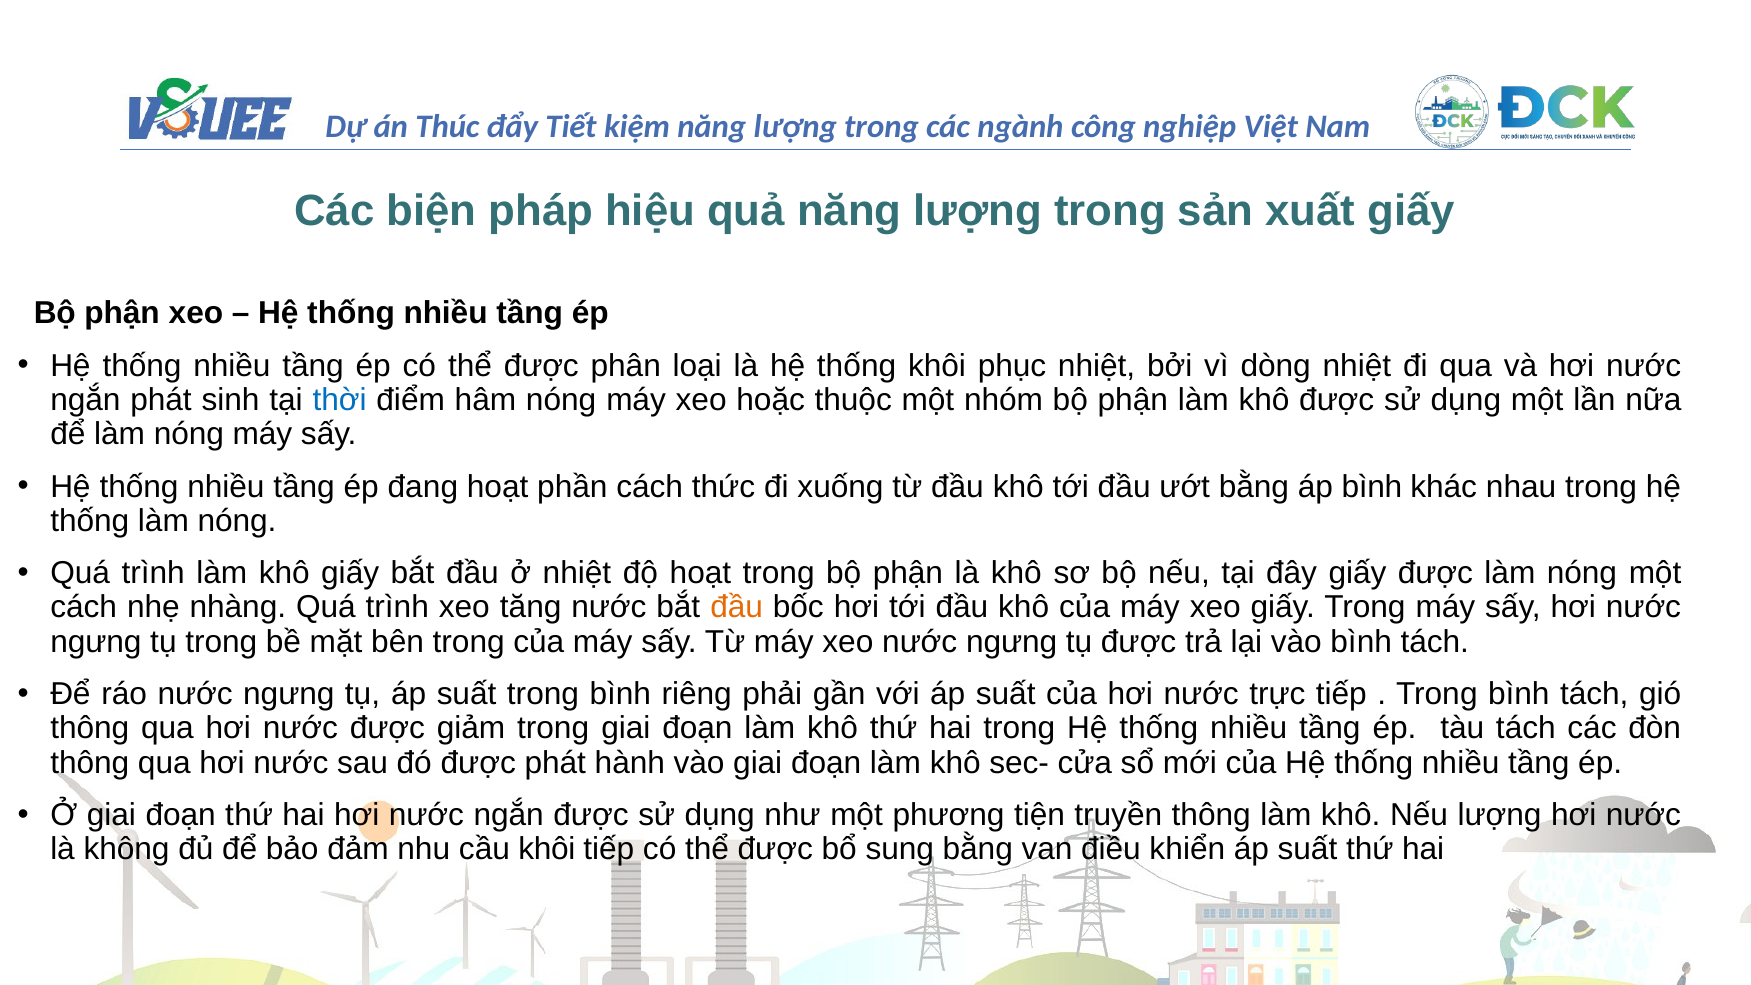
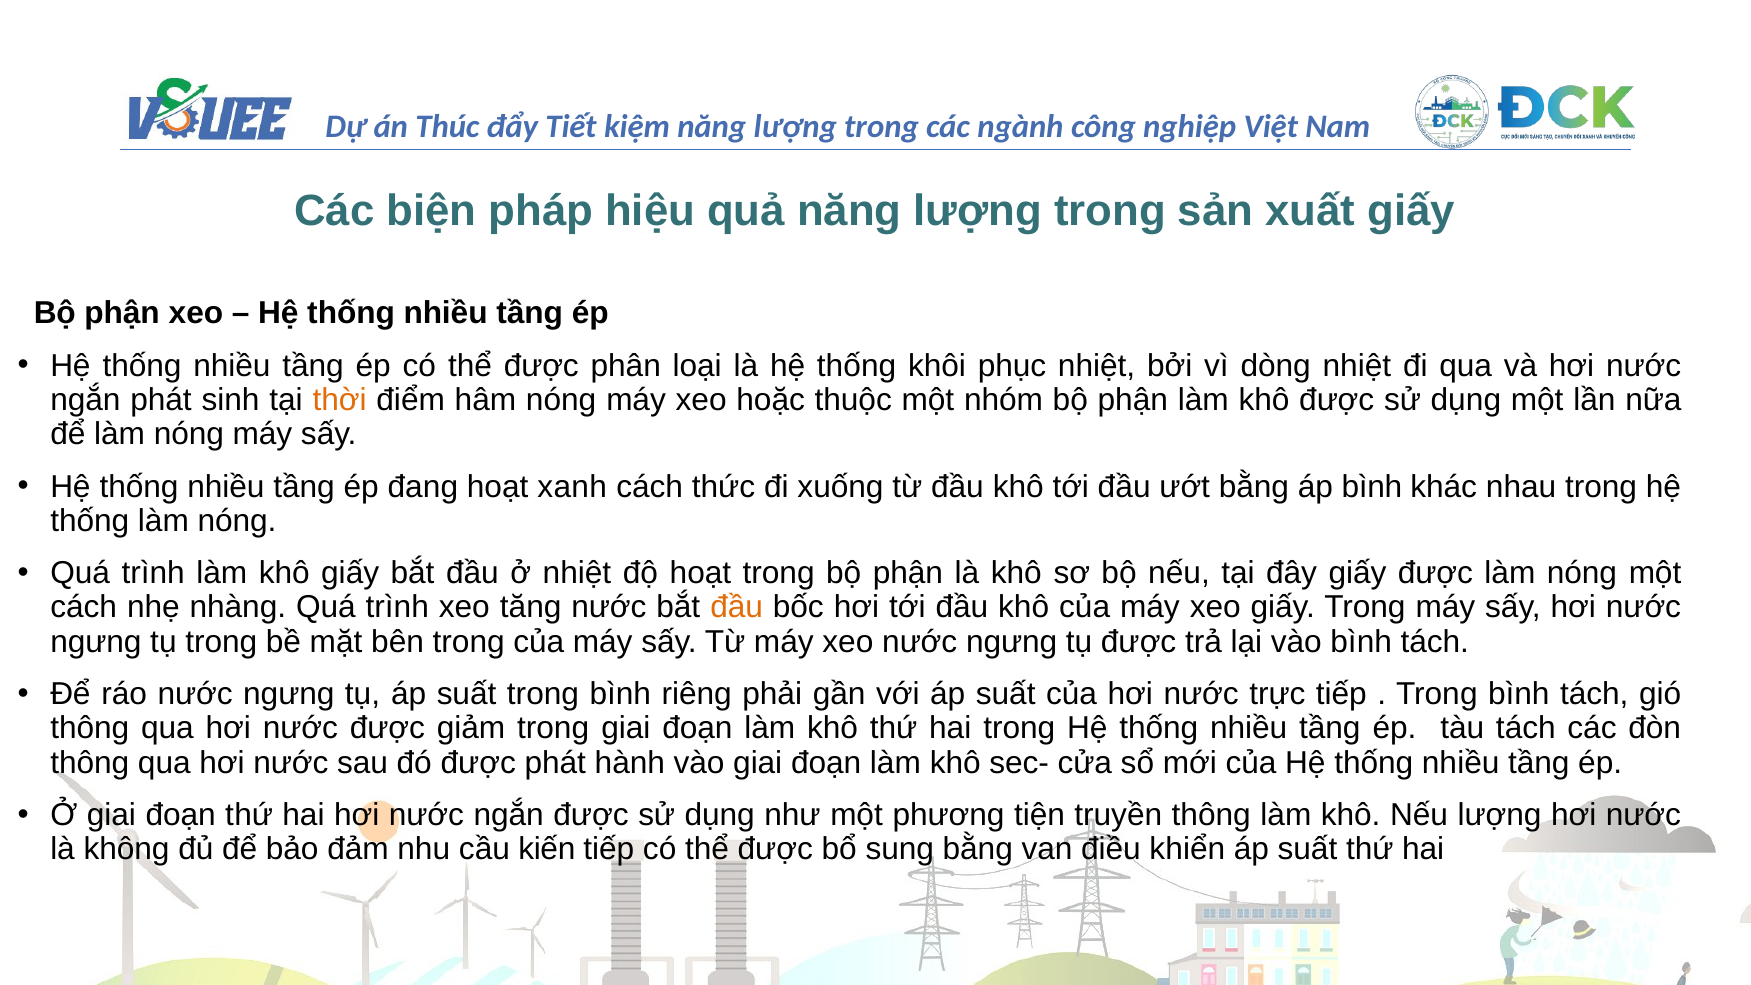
thời colour: blue -> orange (340, 400)
phần: phần -> xanh (572, 487)
cầu khôi: khôi -> kiến (547, 849)
